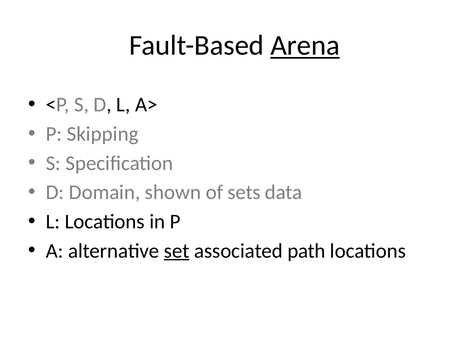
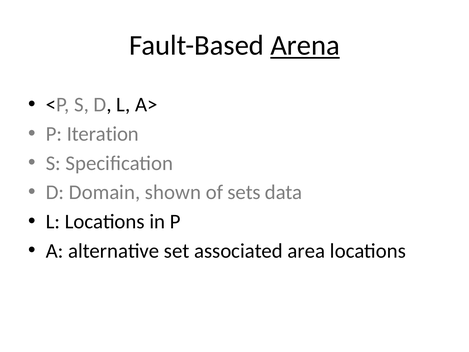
Skipping: Skipping -> Iteration (103, 134)
set underline: present -> none (177, 251)
path: path -> area (306, 251)
